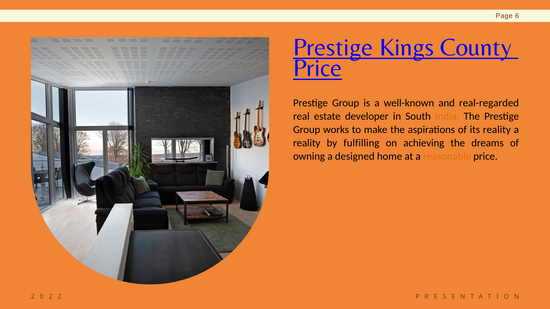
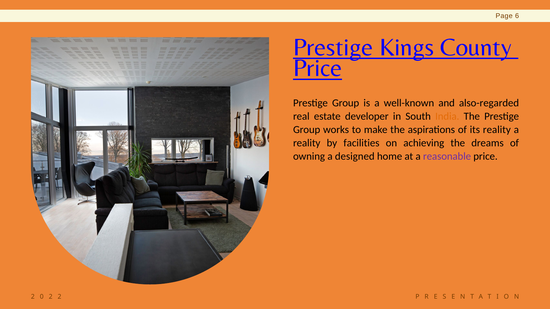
real-regarded: real-regarded -> also-regarded (489, 103)
fulfilling: fulfilling -> facilities (361, 143)
reasonable colour: orange -> purple (447, 157)
